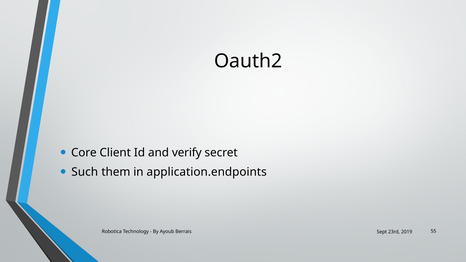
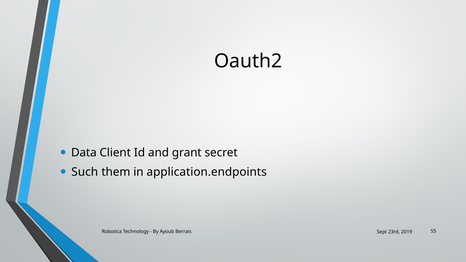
Core: Core -> Data (84, 153)
verify: verify -> grant (187, 153)
